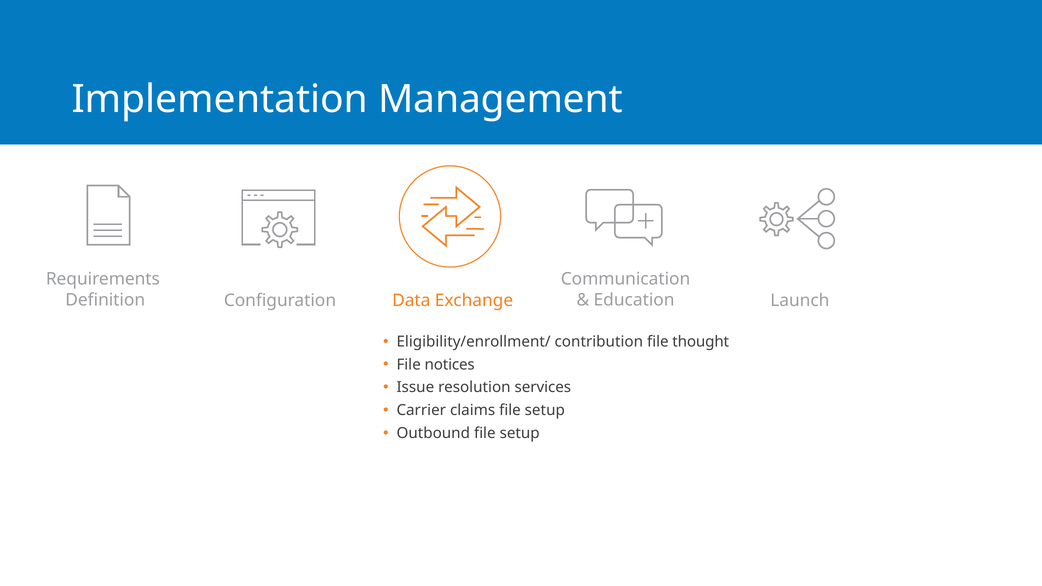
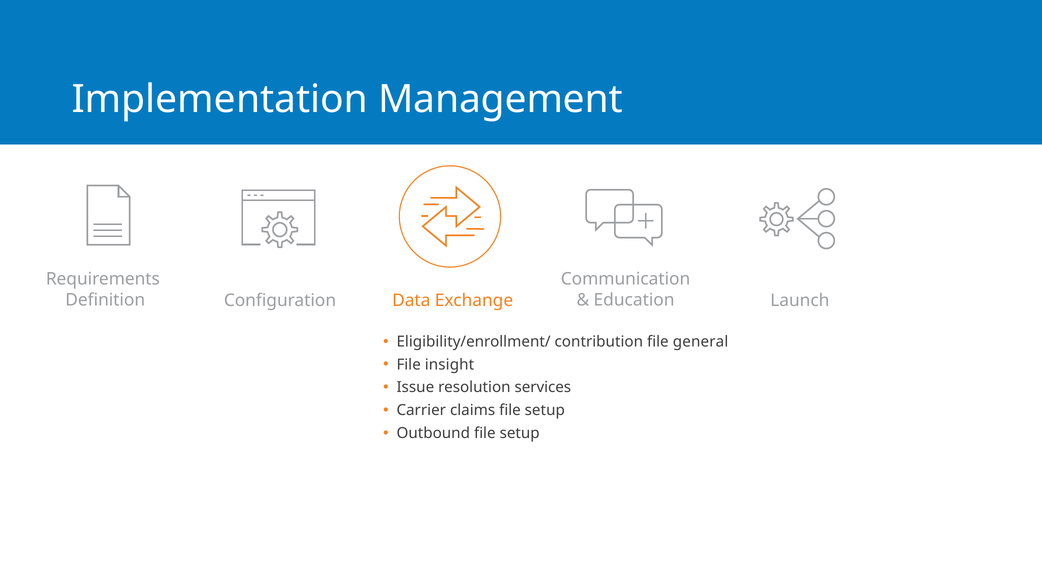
thought: thought -> general (701, 342)
notices: notices -> insight (449, 365)
